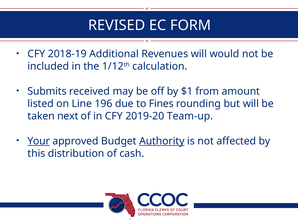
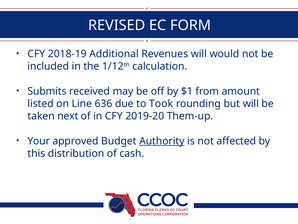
196: 196 -> 636 (104, 103)
Fines: Fines -> Took (161, 103)
Team-up: Team-up -> Them-up (190, 116)
Your underline: present -> none (39, 141)
